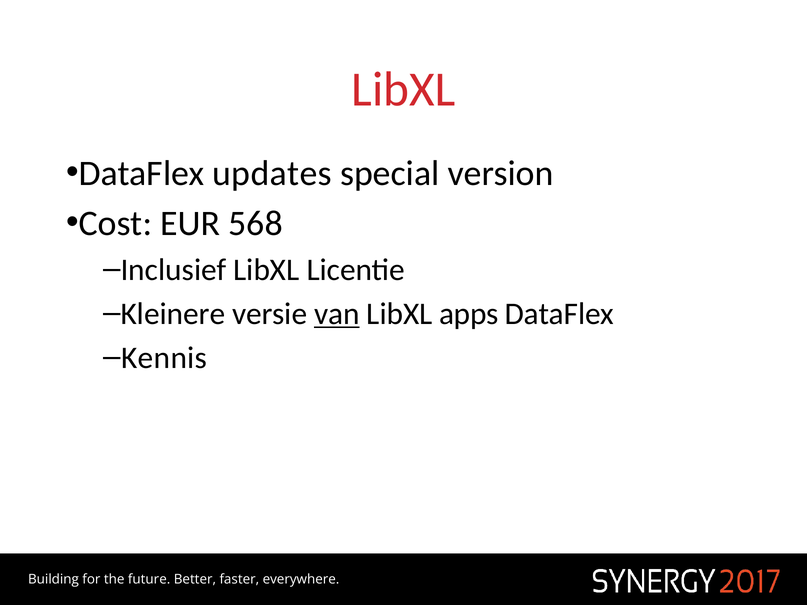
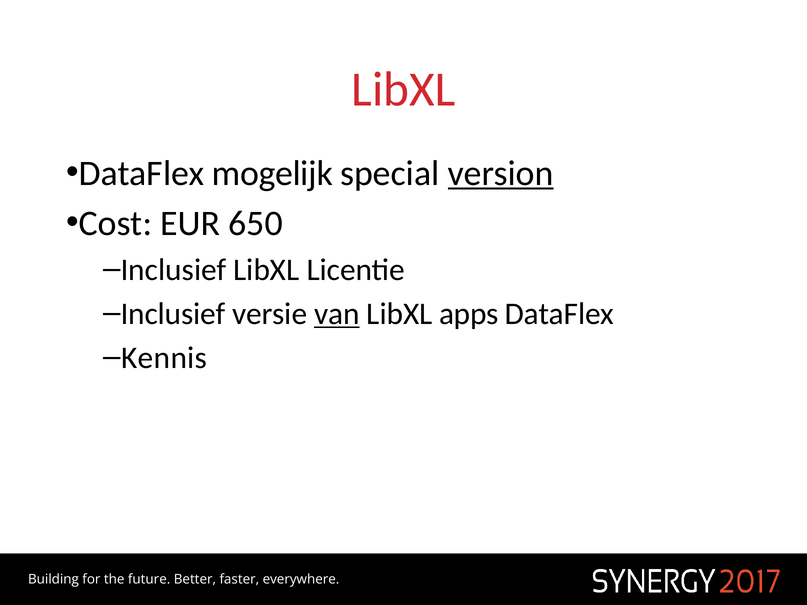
updates: updates -> mogelijk (272, 173)
version underline: none -> present (501, 173)
568: 568 -> 650 (256, 224)
Kleinere: Kleinere -> Inclusief (173, 314)
